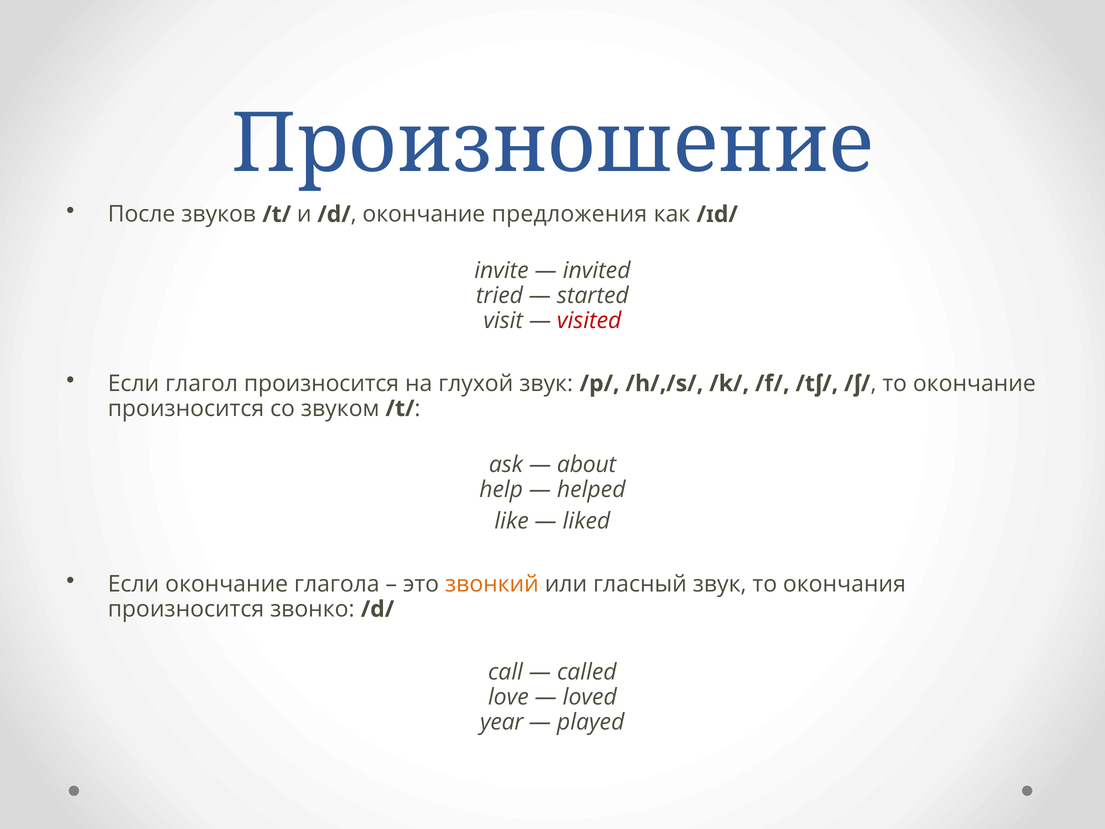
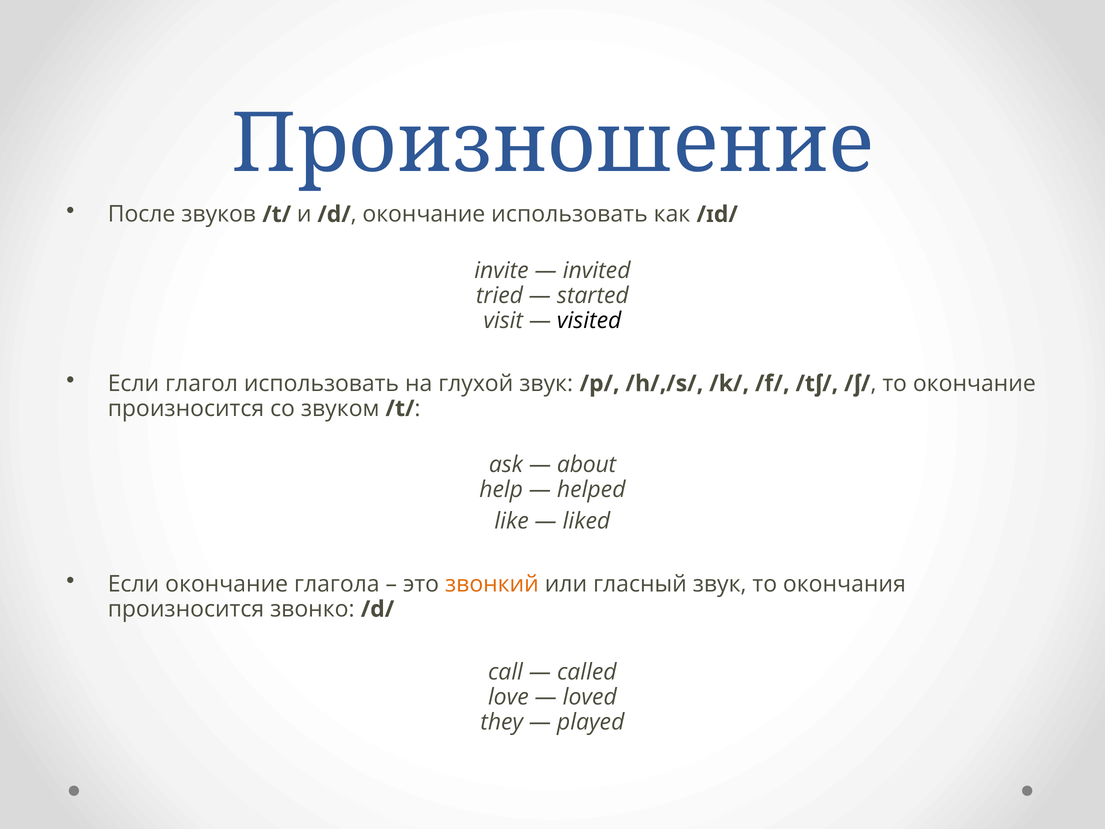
окончание предложения: предложения -> использовать (569, 214)
visited colour: red -> black (589, 320)
глагол произносится: произносится -> использовать (321, 383)
year: year -> they (502, 722)
